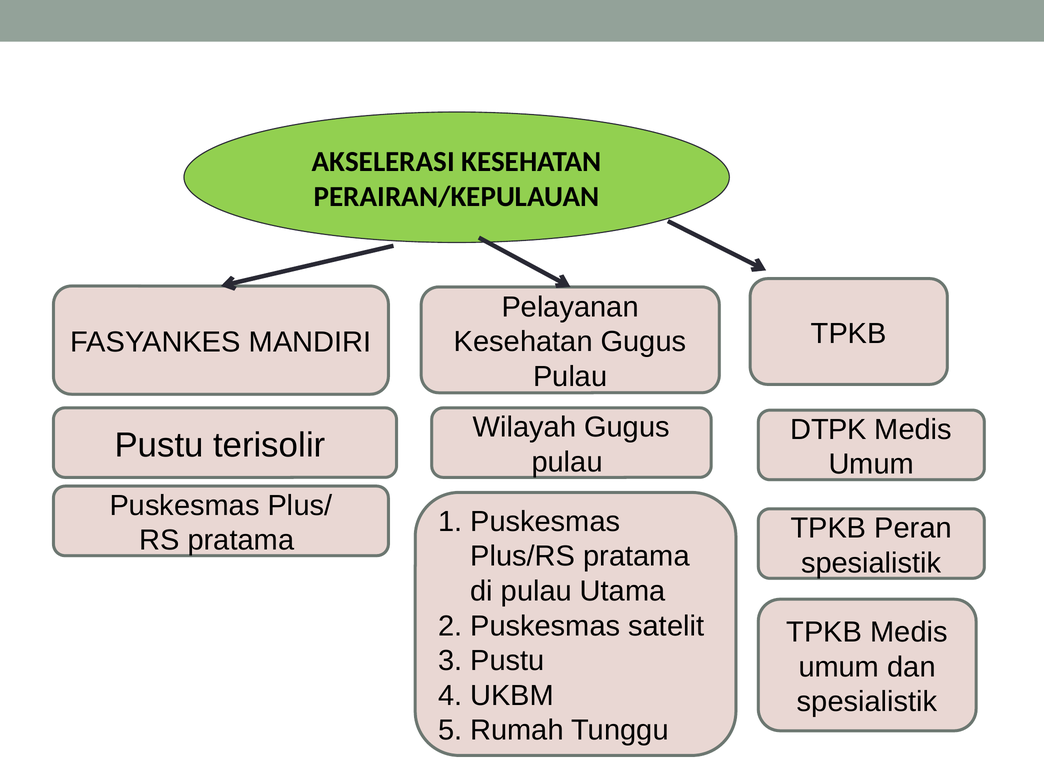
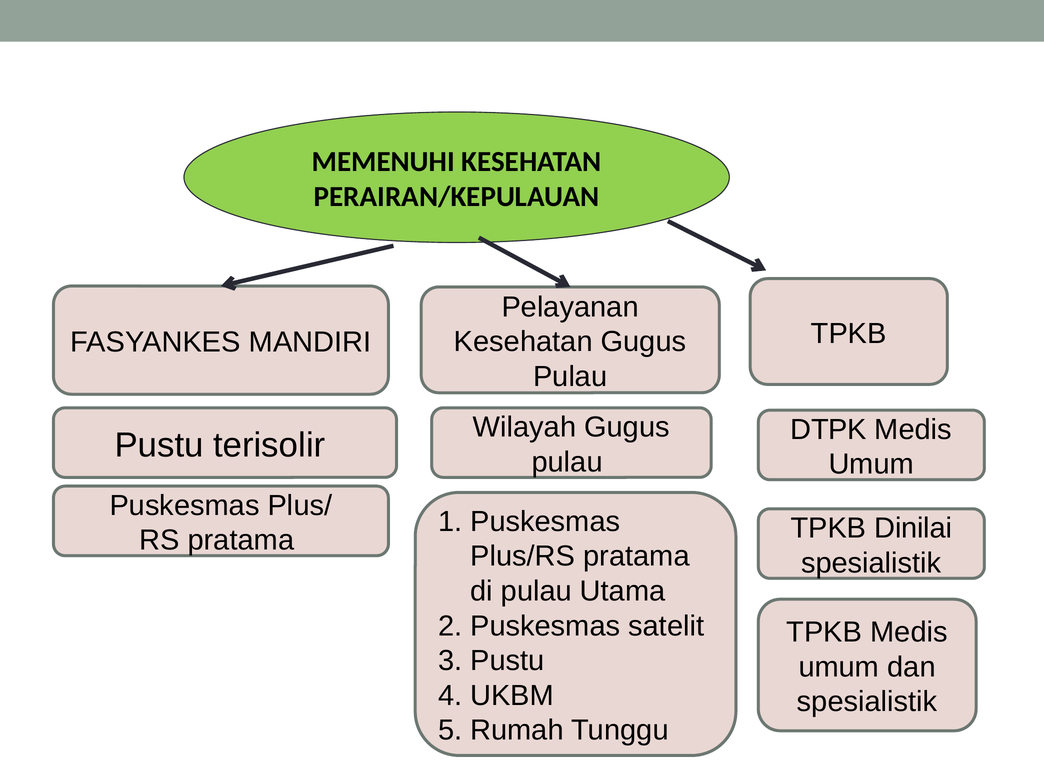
AKSELERASI: AKSELERASI -> MEMENUHI (383, 162)
Peran: Peran -> Dinilai (913, 528)
